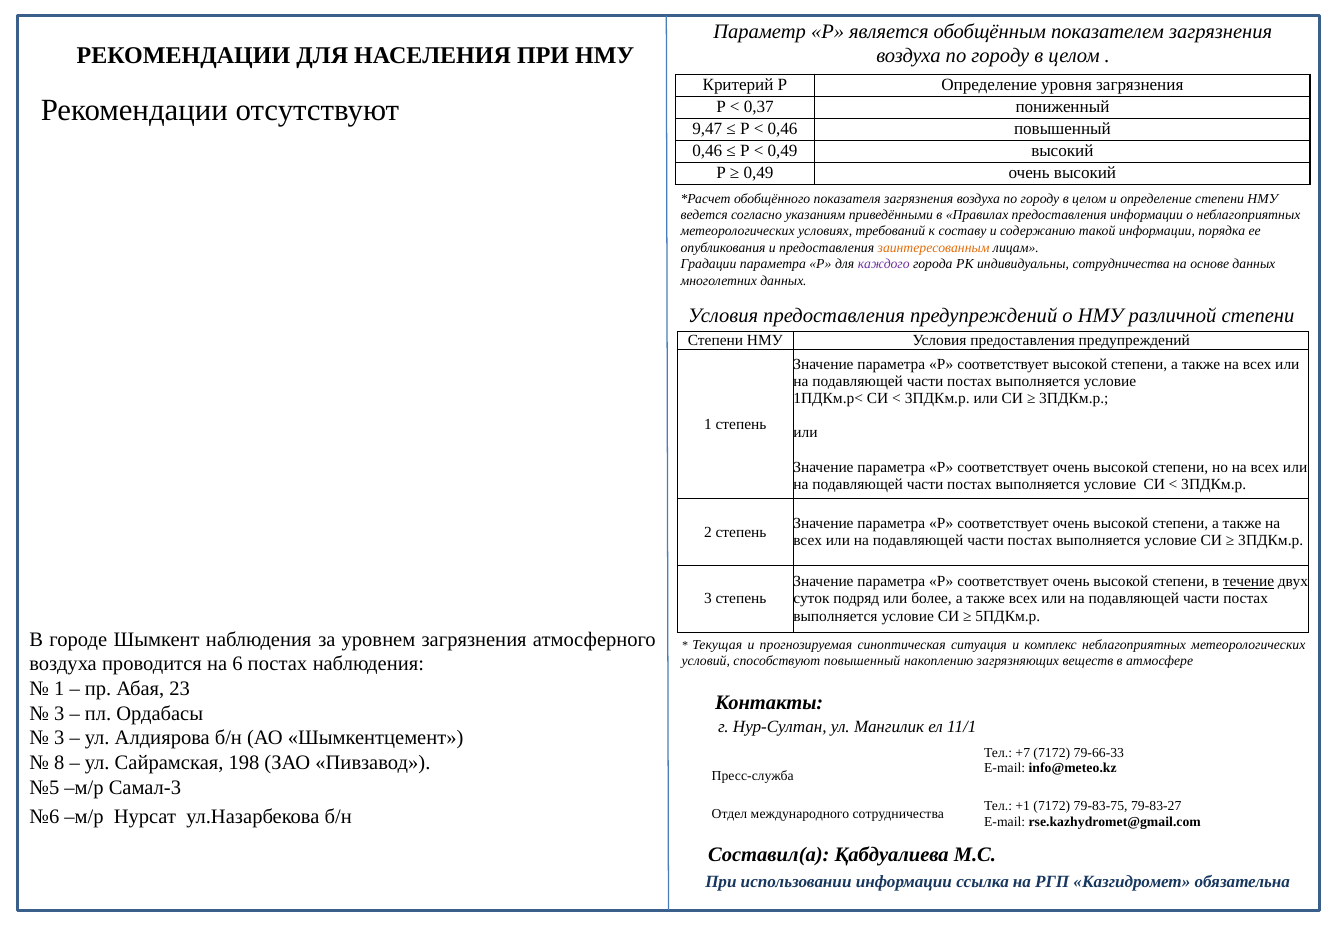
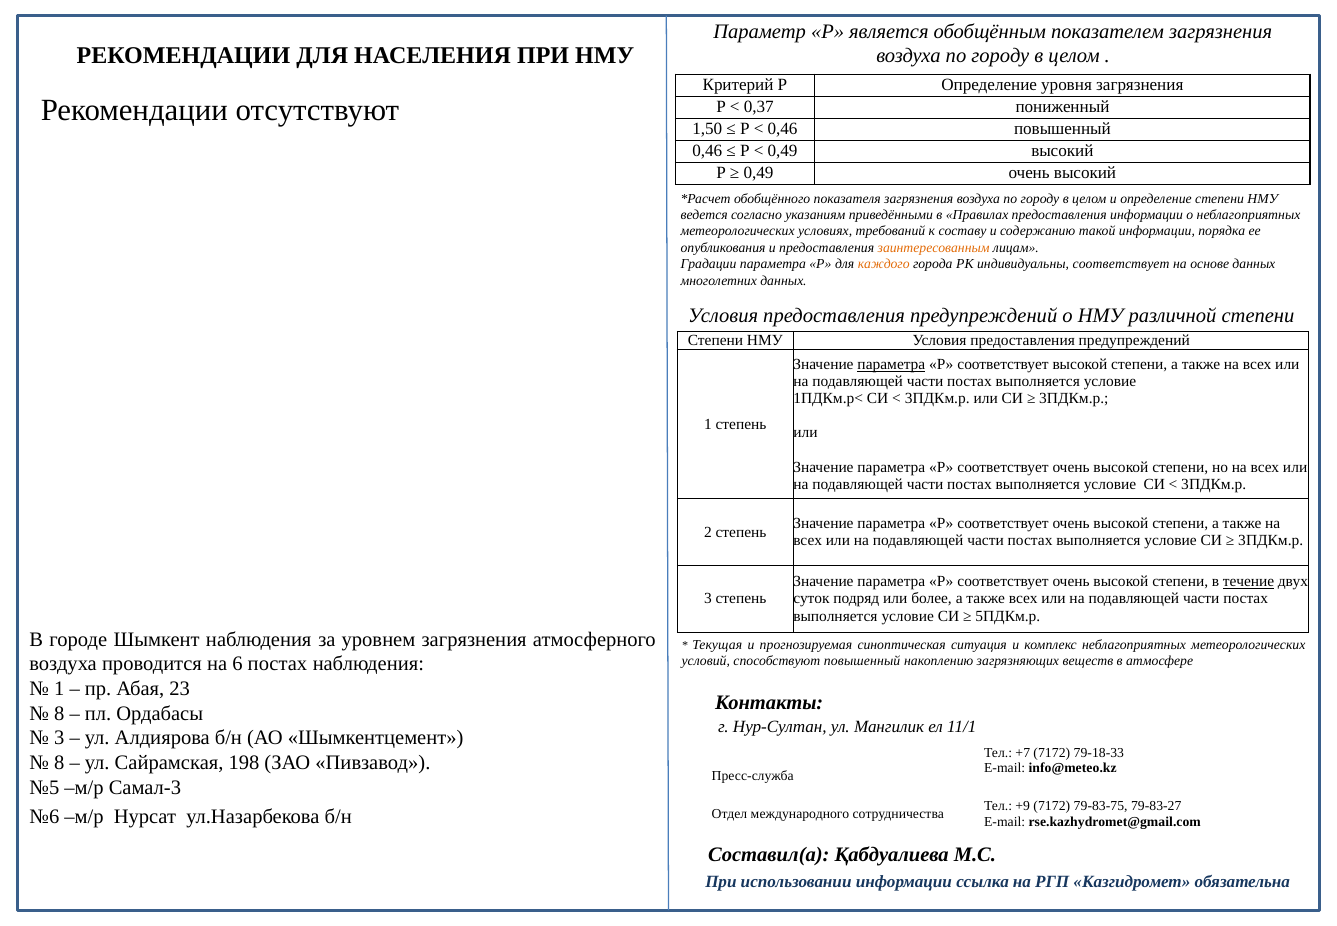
9,47: 9,47 -> 1,50 (707, 129)
каждого colour: purple -> orange (884, 264)
индивидуальны сотрудничества: сотрудничества -> соответствует (1121, 264)
параметра underline: none -> present (891, 364)
3: 3 -> 8 (59, 713)
79-66-33: 79-66-33 -> 79-18-33 (1099, 752)
+1: +1 -> +9 (1023, 806)
